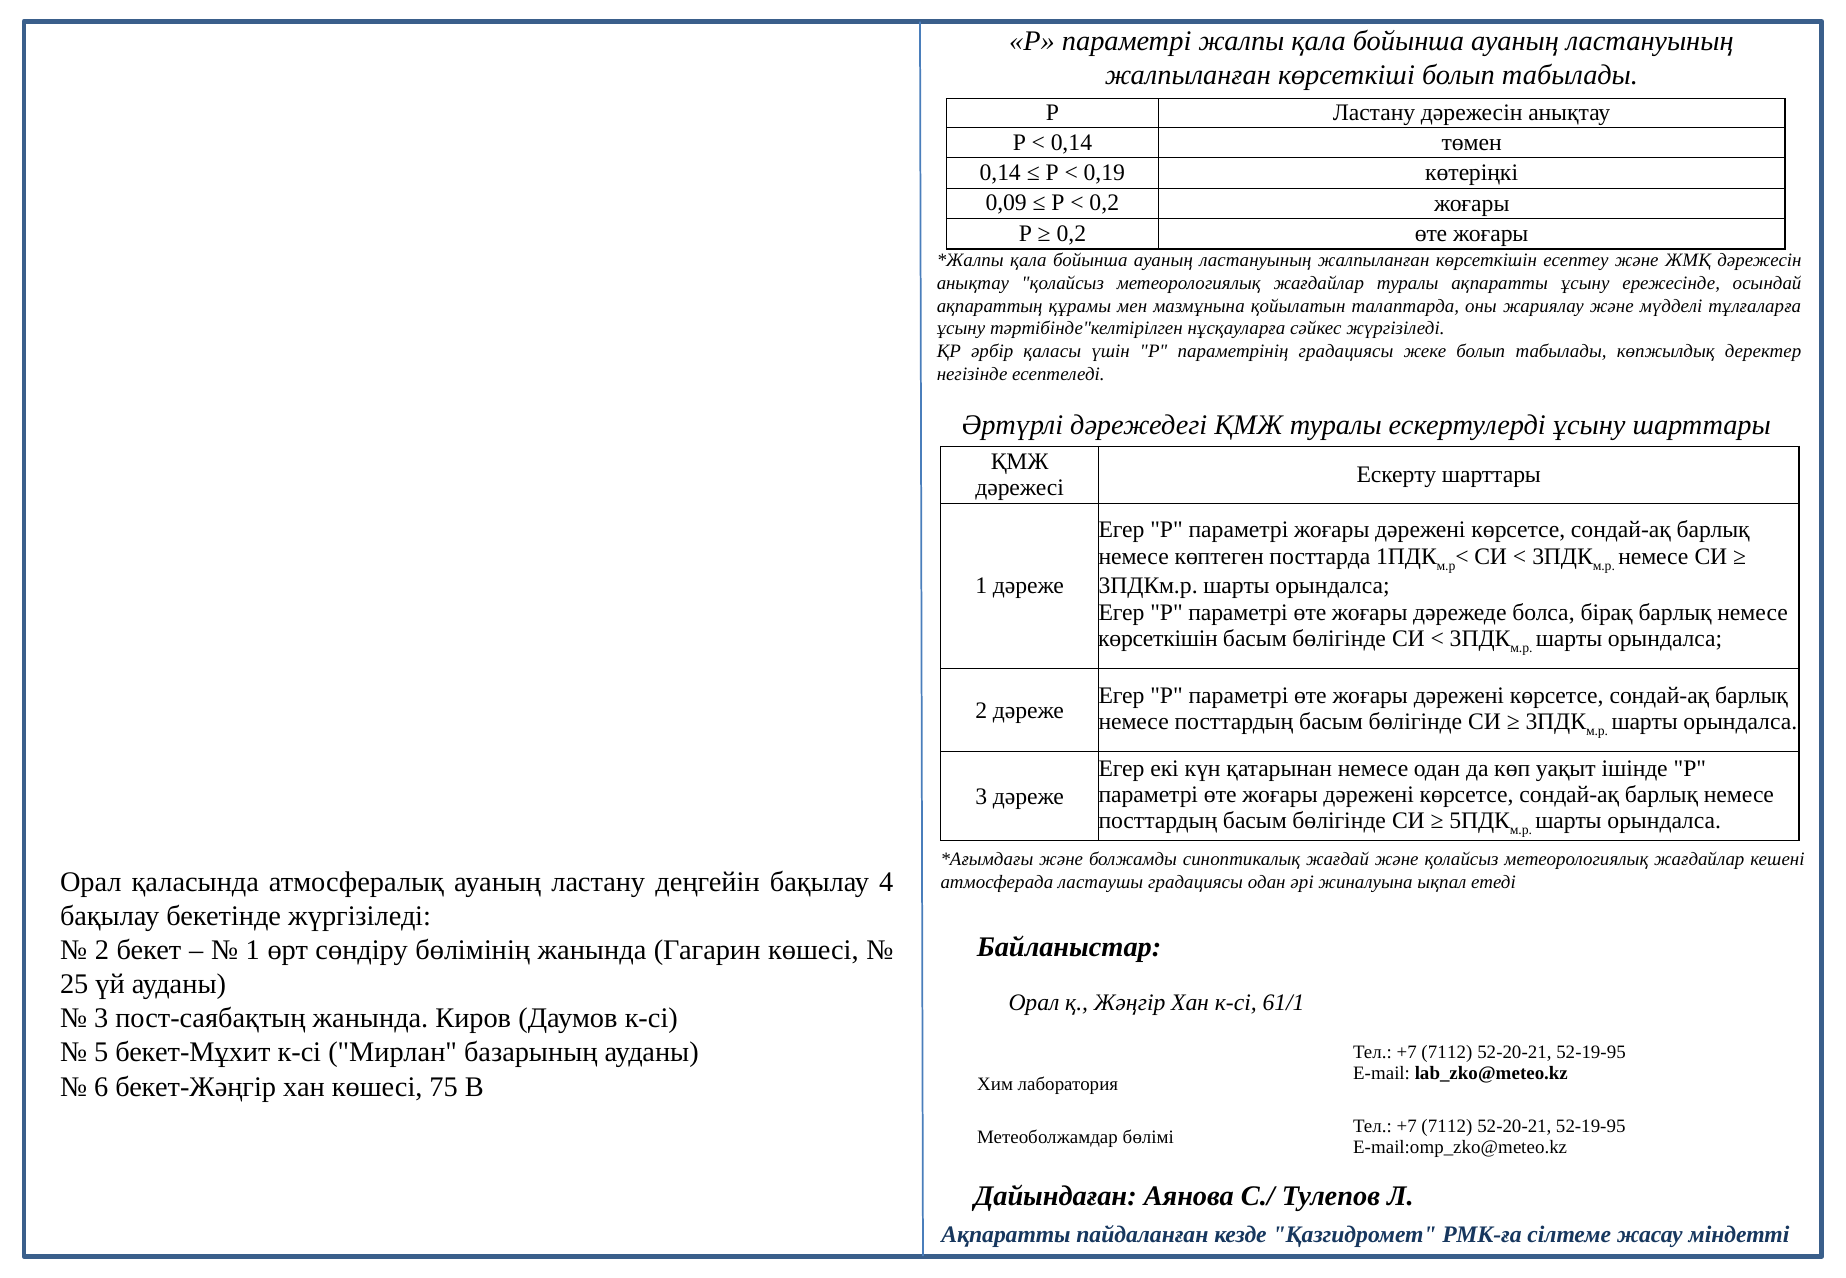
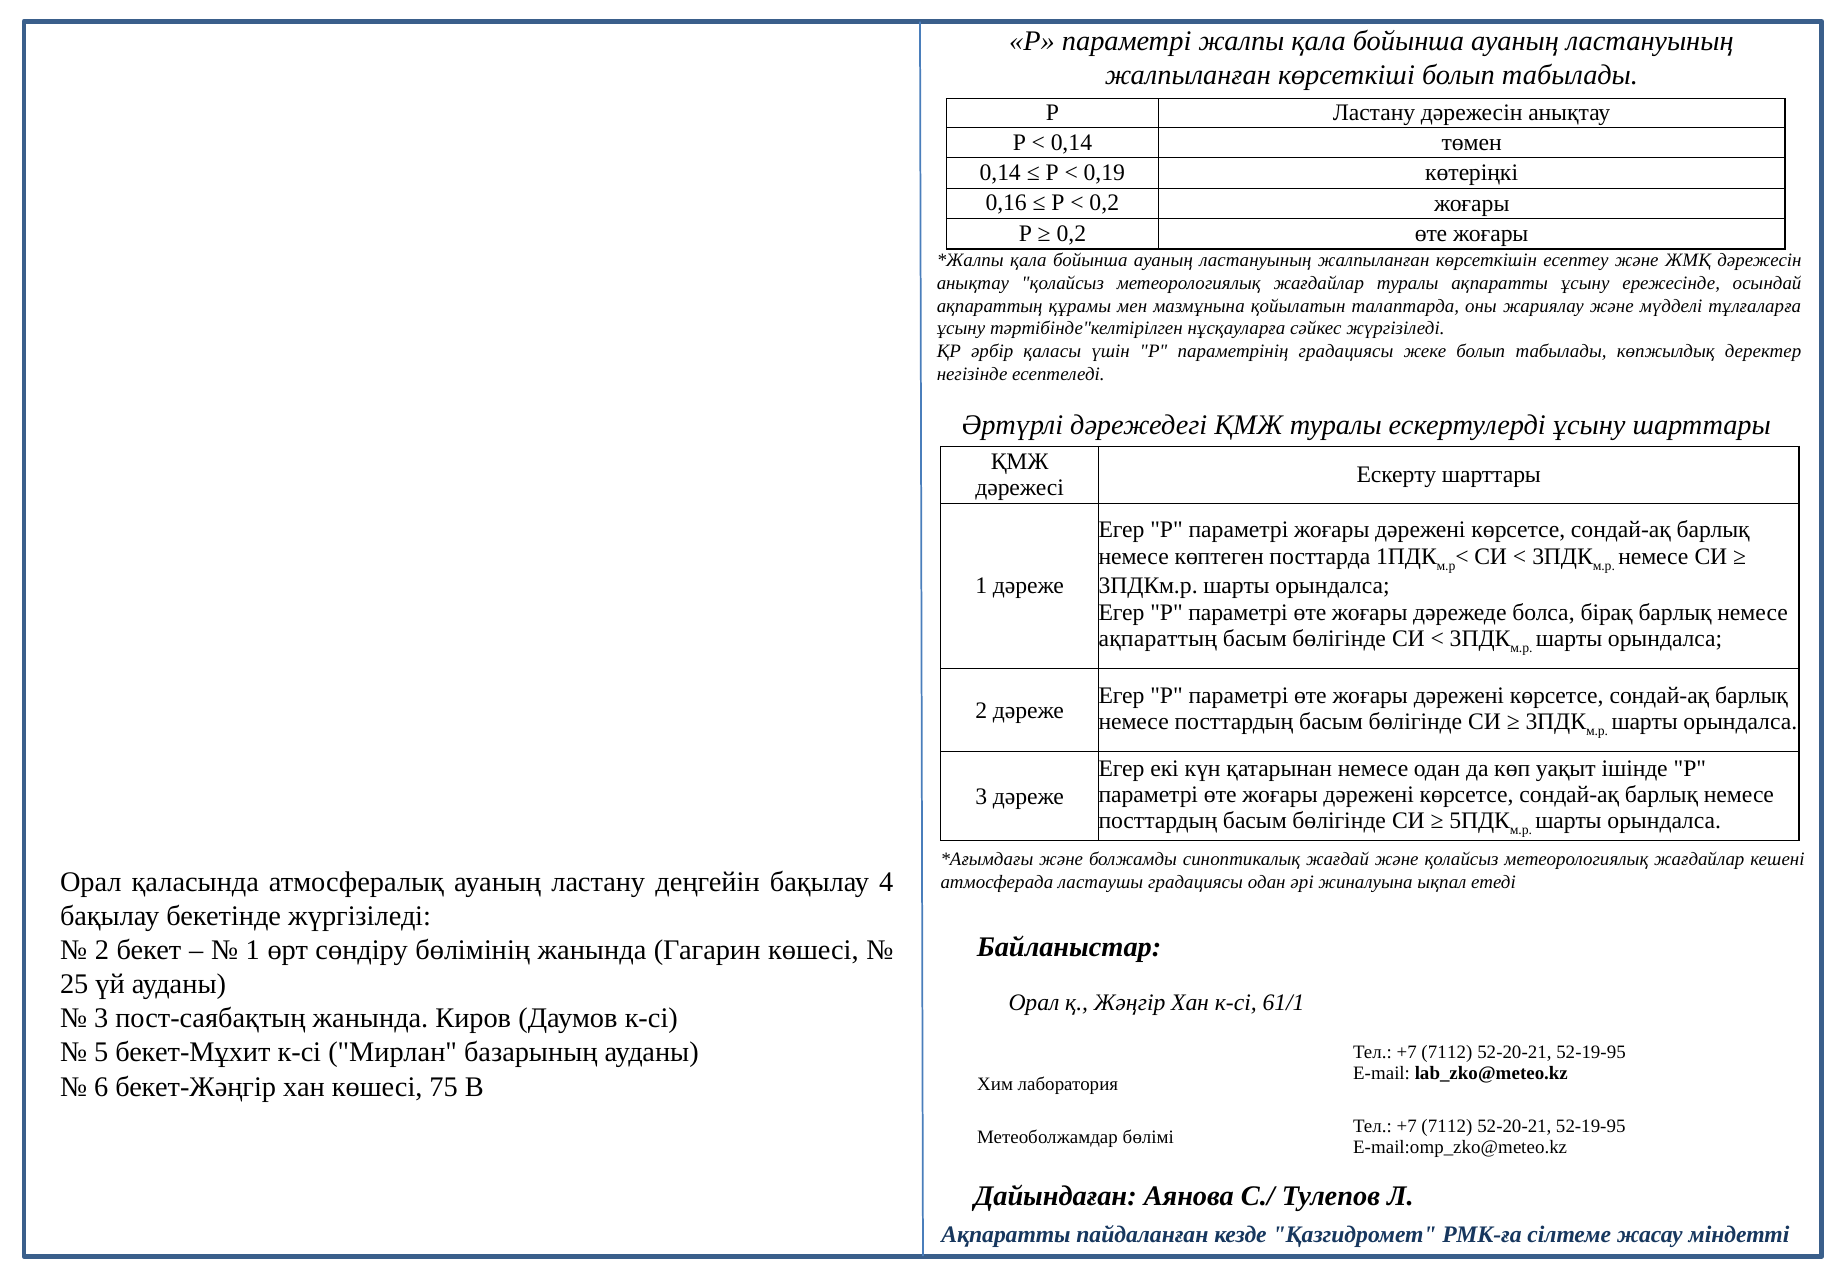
0,09: 0,09 -> 0,16 (1006, 203)
көрсеткішін: көрсеткішін -> ақпараттың (1158, 638)
